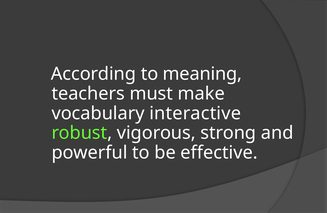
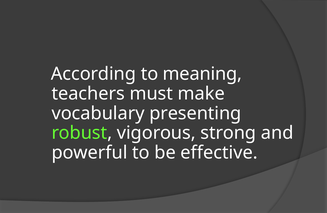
interactive: interactive -> presenting (195, 113)
